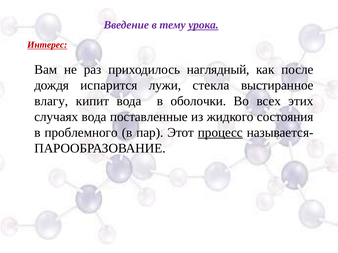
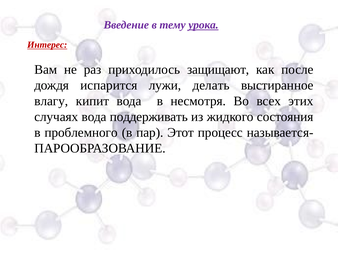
наглядный: наглядный -> защищают (218, 70)
стекла: стекла -> делать (211, 85)
оболочки: оболочки -> несмотря (198, 101)
поставленные: поставленные -> поддерживать (149, 117)
процесс underline: present -> none (220, 133)
